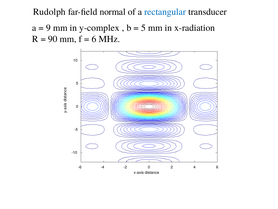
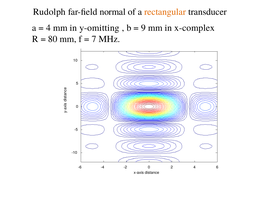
rectangular colour: blue -> orange (165, 12)
9: 9 -> 4 (48, 28)
y-complex: y-complex -> y-omitting (99, 28)
5: 5 -> 9 (143, 28)
x-radiation: x-radiation -> x-complex (195, 28)
90: 90 -> 80 (53, 39)
6: 6 -> 7 (94, 39)
